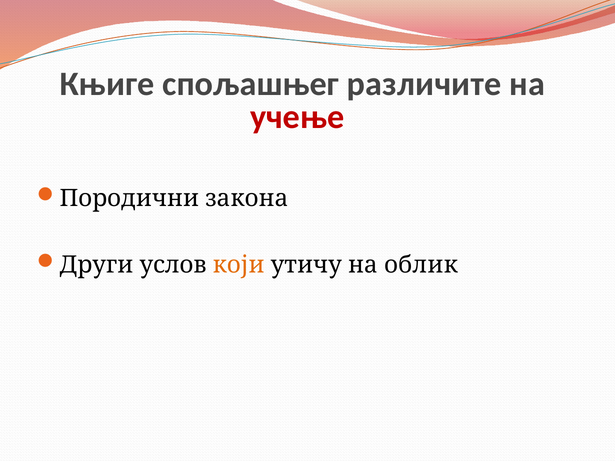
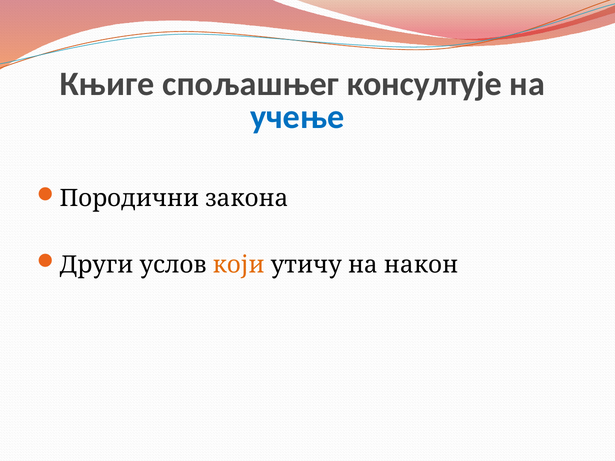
различите: различите -> консултује (424, 84)
учење colour: red -> blue (297, 117)
облик: облик -> након (421, 265)
